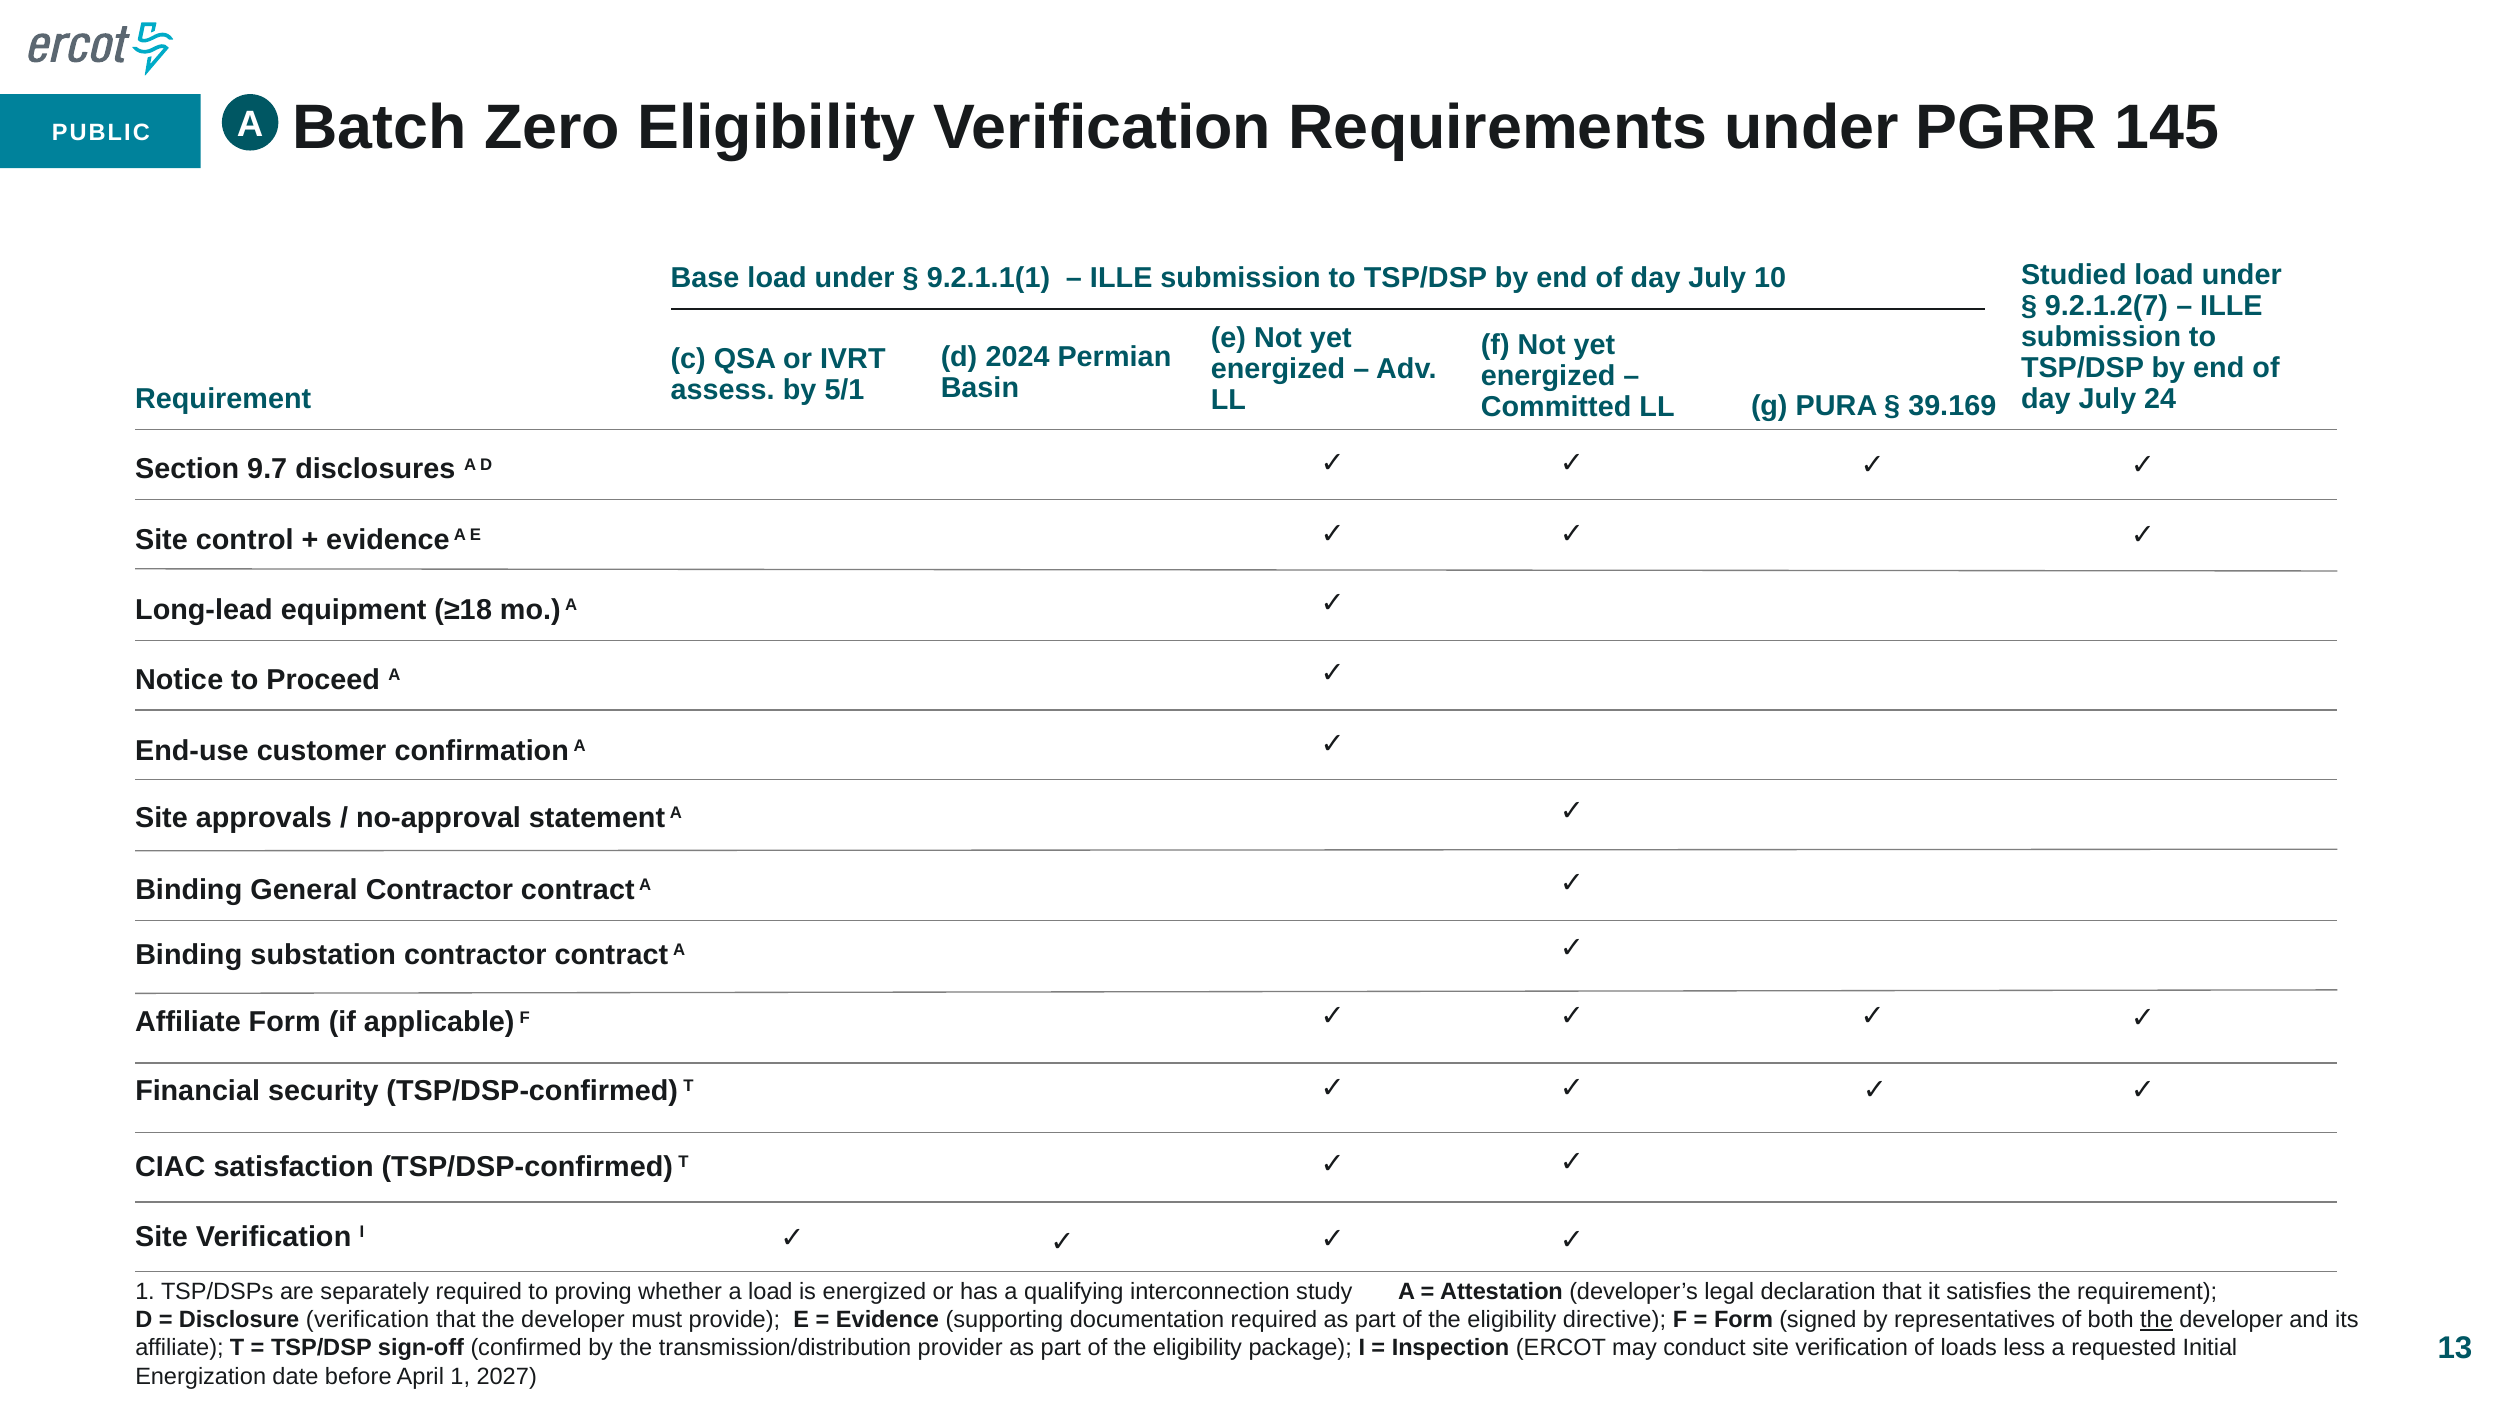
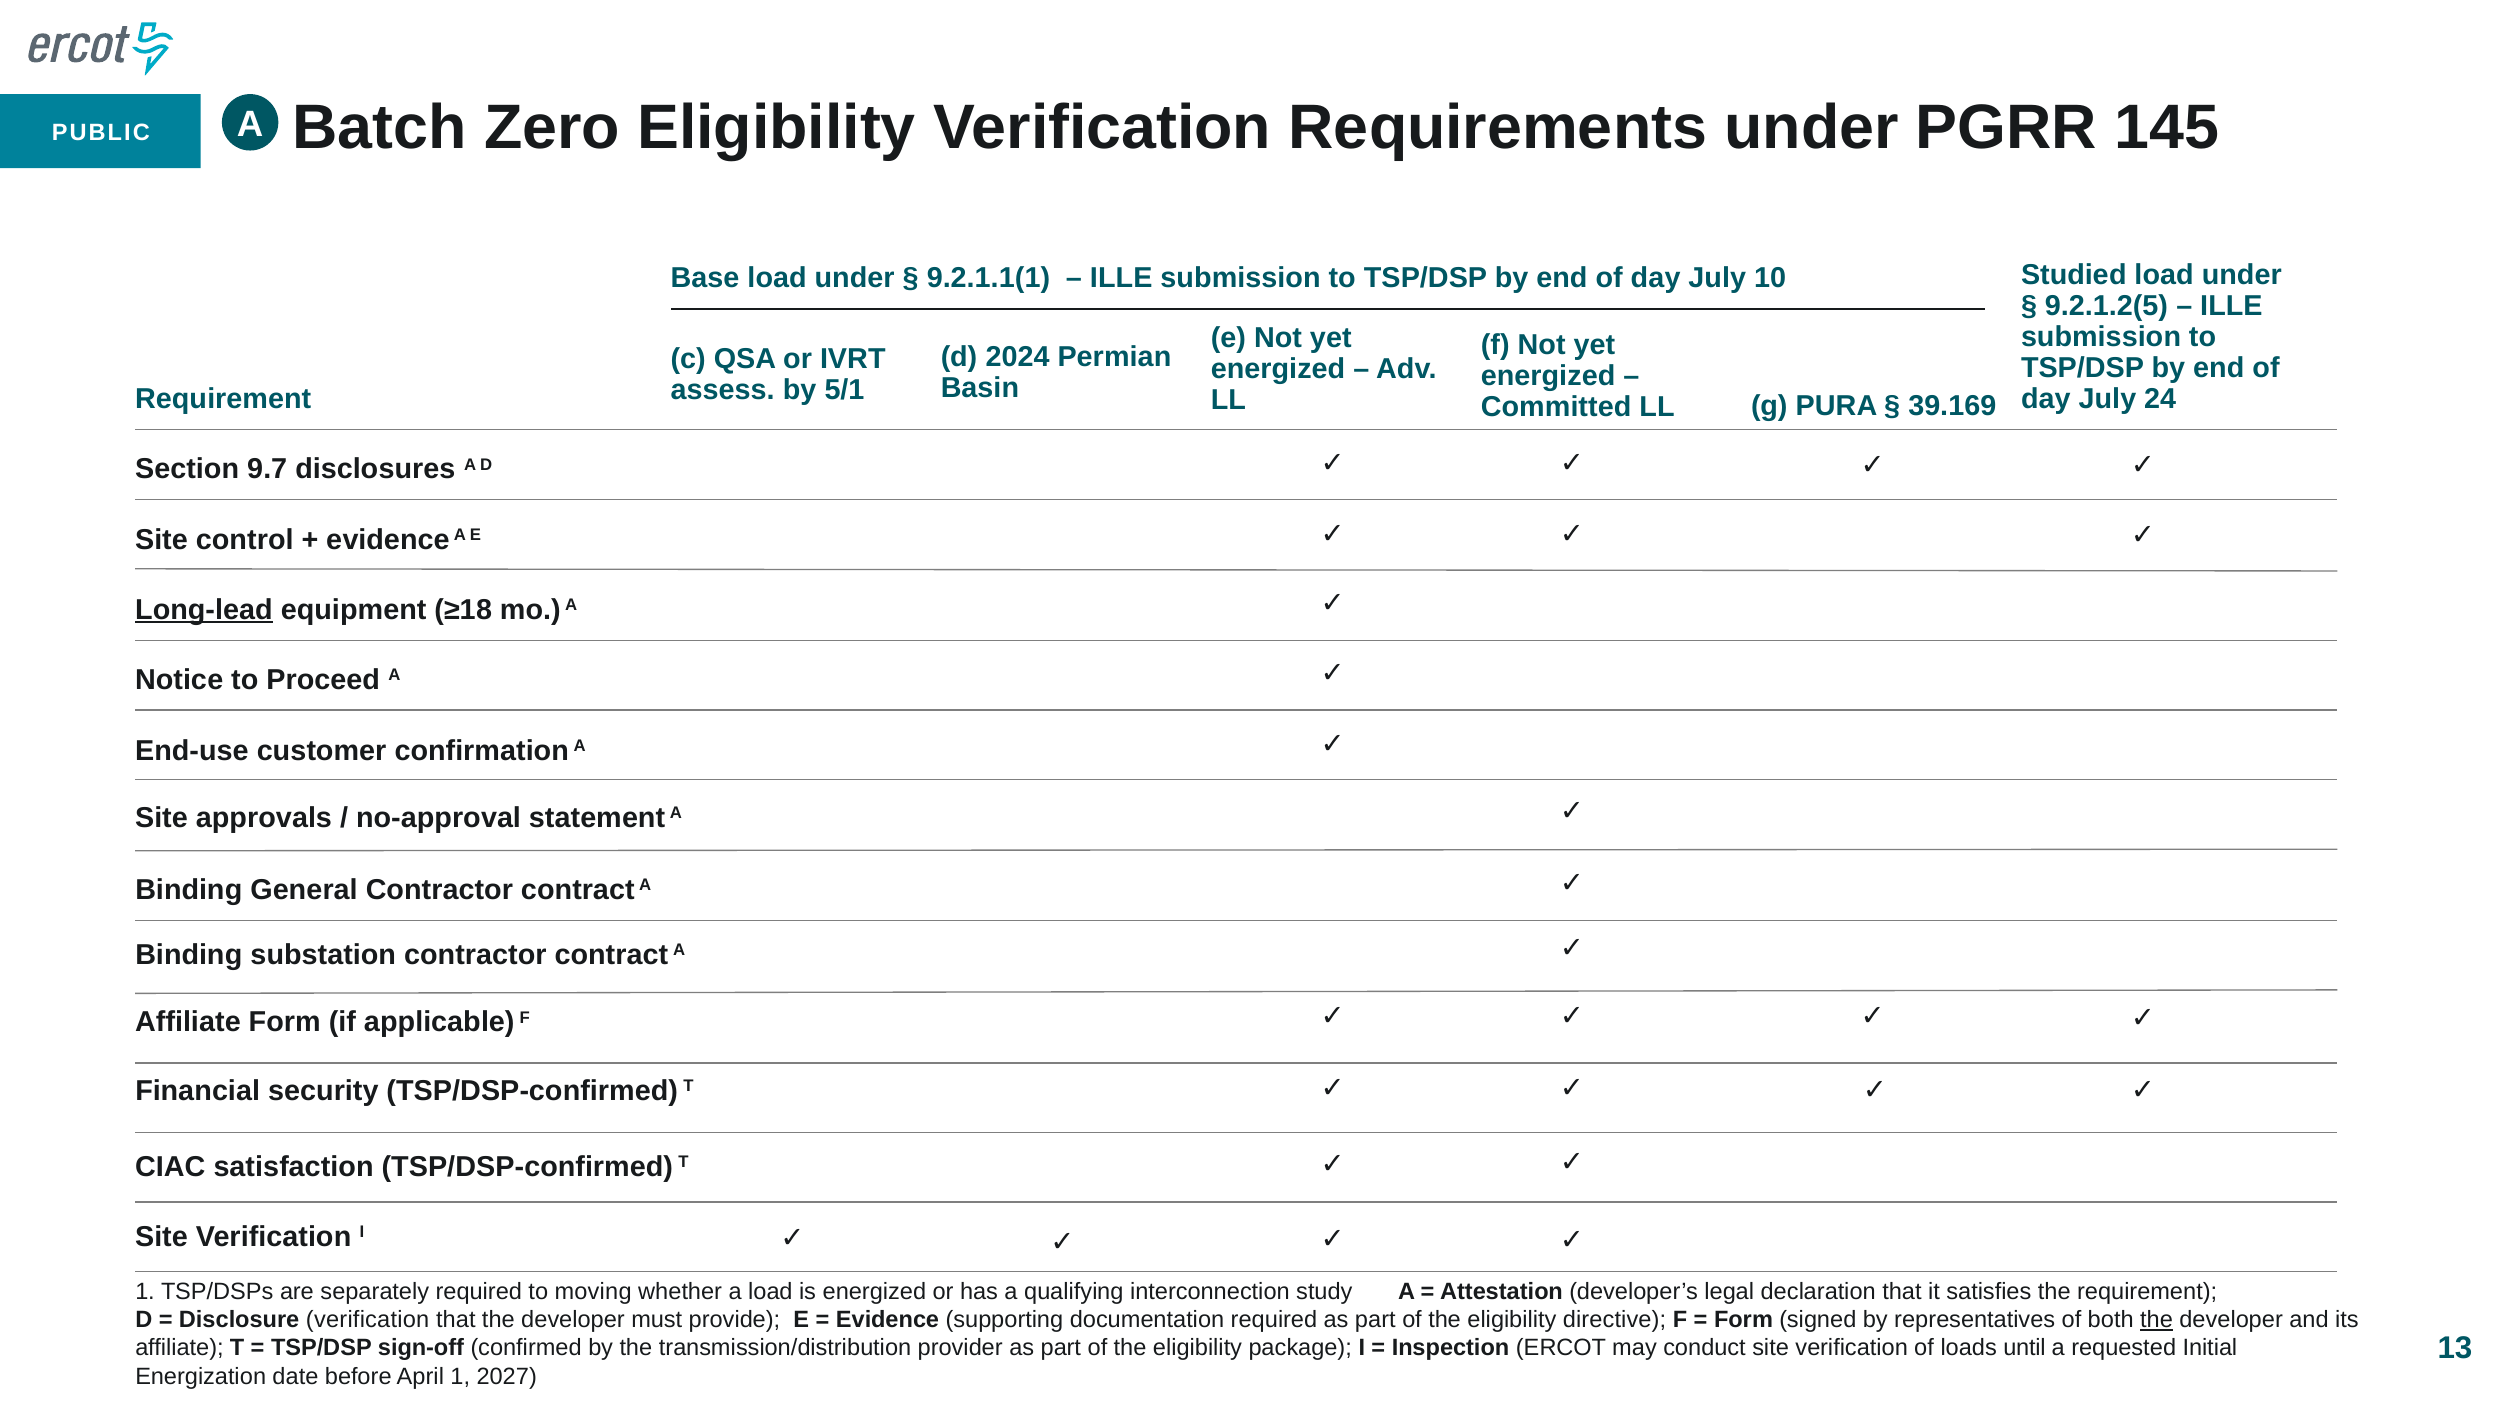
9.2.1.2(7: 9.2.1.2(7 -> 9.2.1.2(5 (2106, 306)
Long-lead underline: none -> present (204, 610)
proving: proving -> moving (593, 1291)
less: less -> until (2024, 1348)
